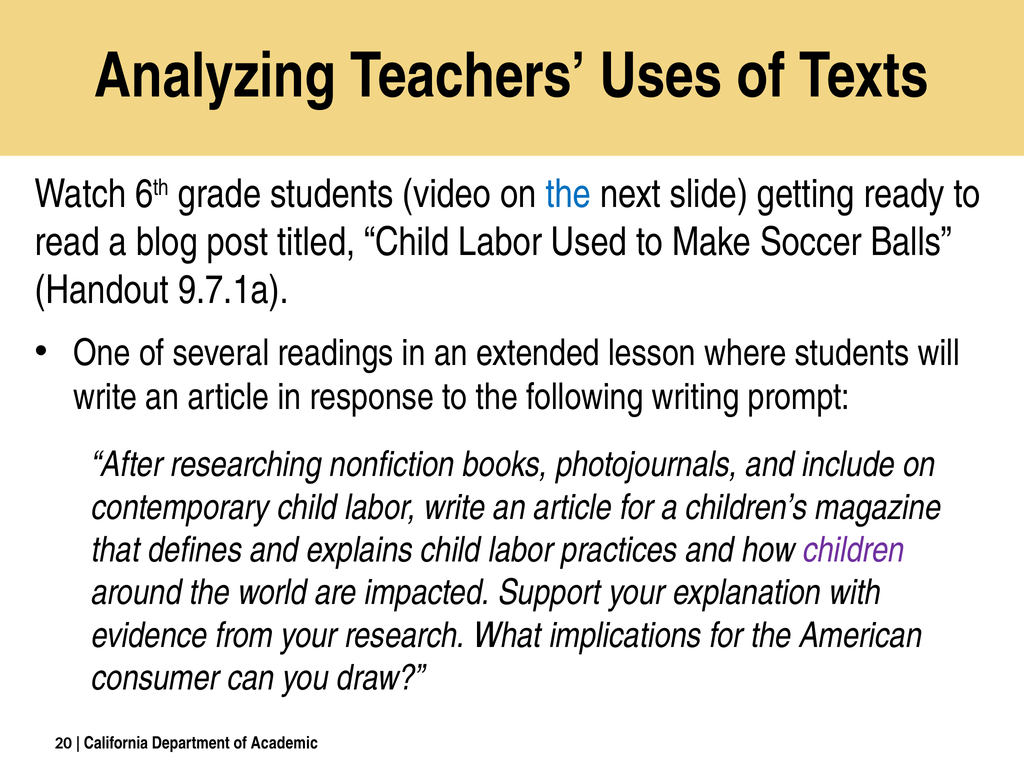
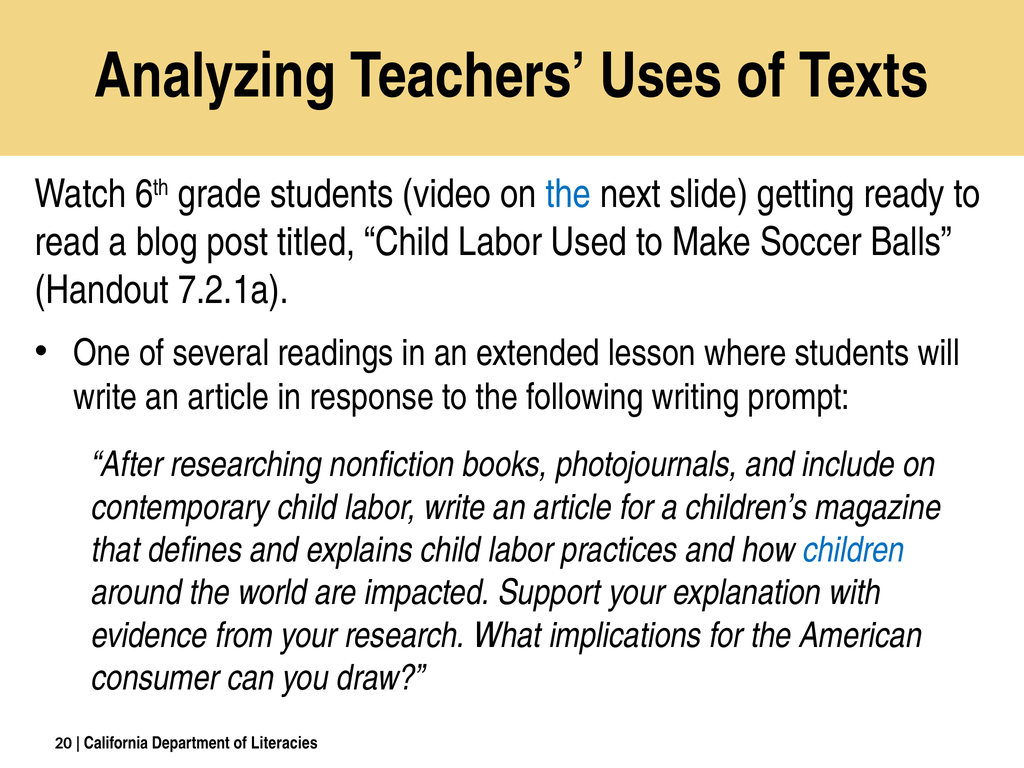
9.7.1a: 9.7.1a -> 7.2.1a (233, 290)
children colour: purple -> blue (854, 550)
Academic: Academic -> Literacies (284, 743)
